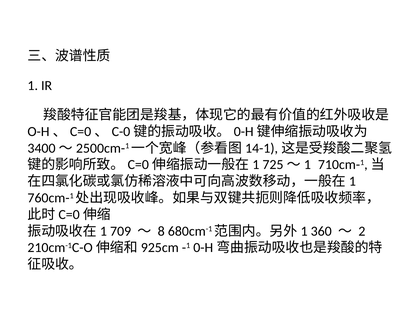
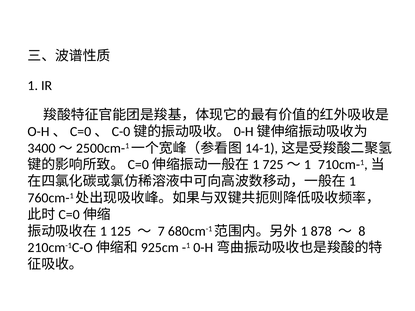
709: 709 -> 125 (121, 231)
8: 8 -> 7 (161, 231)
360: 360 -> 878 (321, 231)
2: 2 -> 8 (362, 231)
